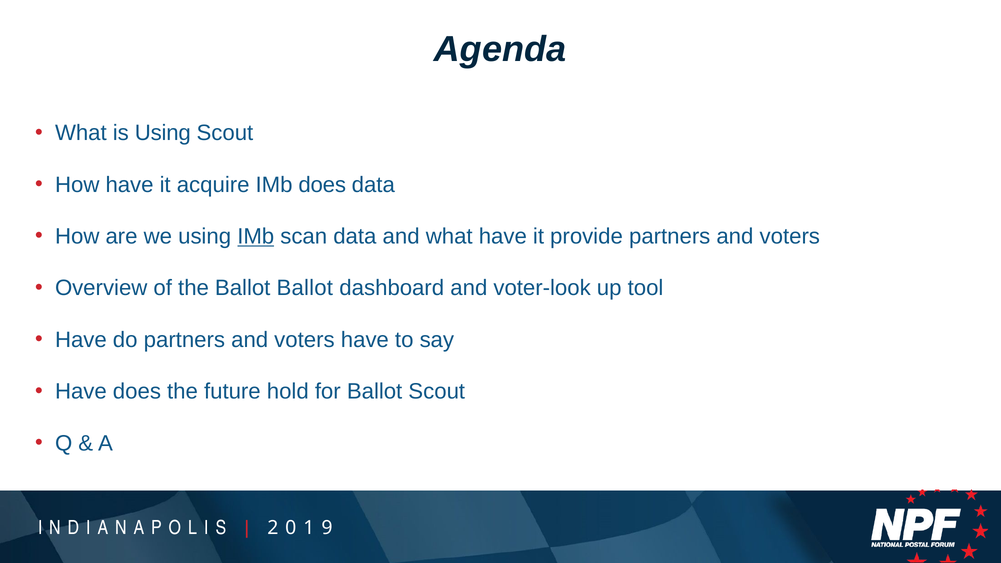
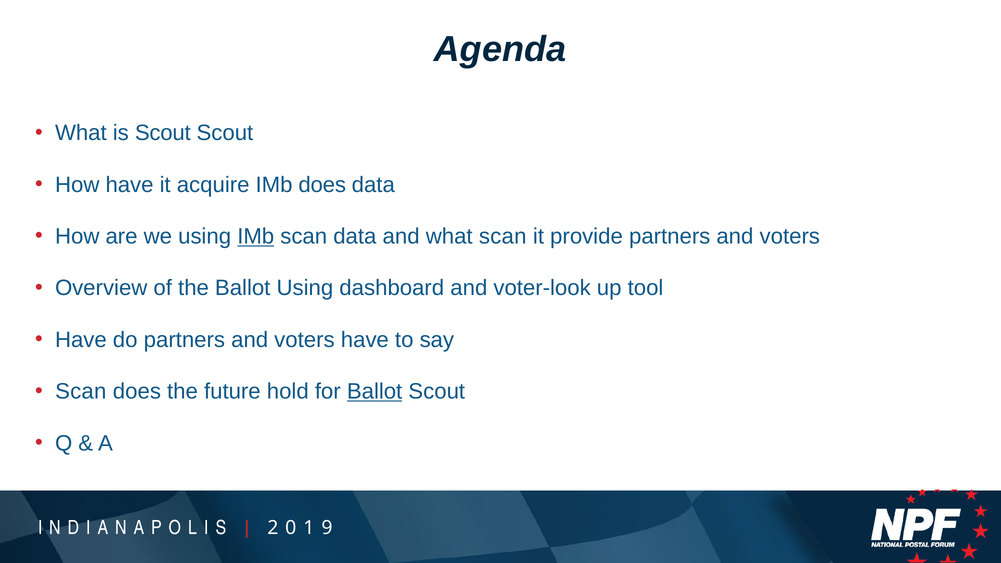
is Using: Using -> Scout (163, 133)
what have: have -> scan (503, 236)
Ballot Ballot: Ballot -> Using (305, 288)
Have: Have -> Scan (81, 392)
Ballot underline: none -> present (375, 392)
